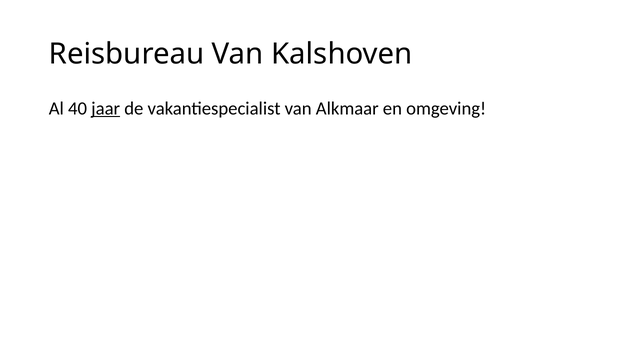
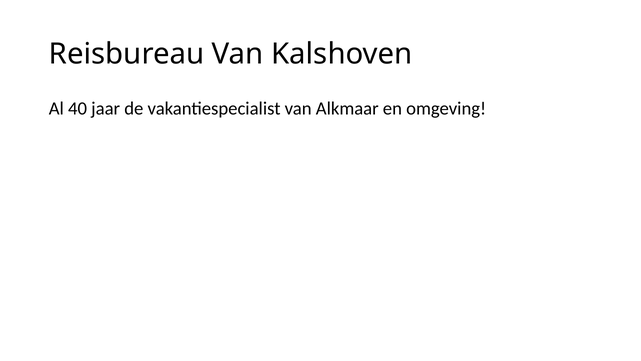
jaar underline: present -> none (106, 108)
